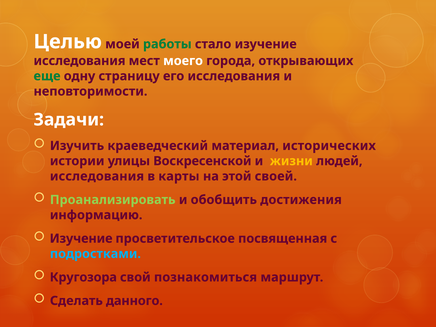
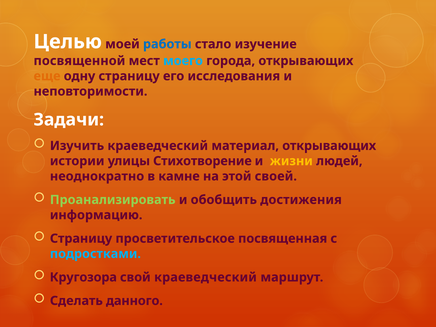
работы colour: green -> blue (167, 44)
исследования: исследования -> посвященной (79, 61)
моего colour: white -> light blue (183, 61)
еще colour: green -> orange (47, 76)
материал исторических: исторических -> открывающих (329, 146)
Воскресенской: Воскресенской -> Стихотворение (202, 161)
исследования: исследования -> неоднократно (97, 176)
карты: карты -> камне (179, 176)
Изучение: Изучение -> Страницу (81, 239)
свой познакомиться: познакомиться -> краеведческий (205, 277)
